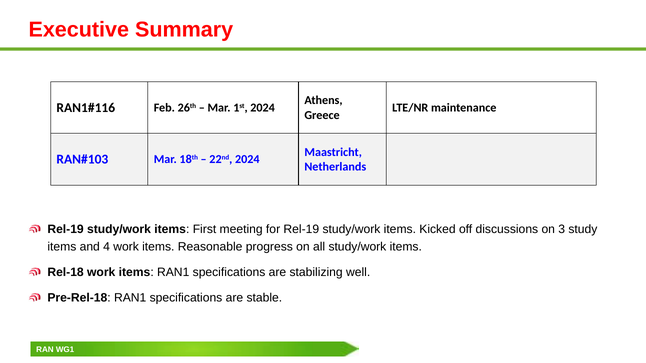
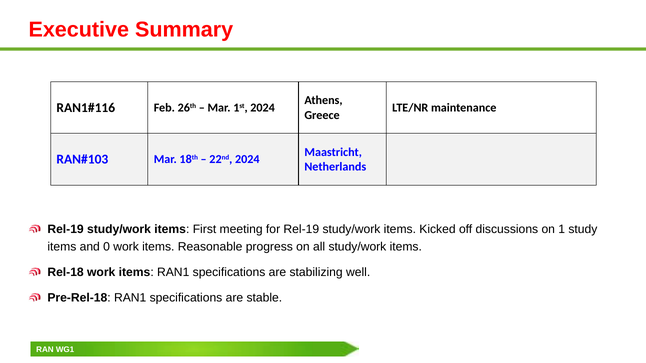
3: 3 -> 1 (562, 230)
4: 4 -> 0 (107, 247)
